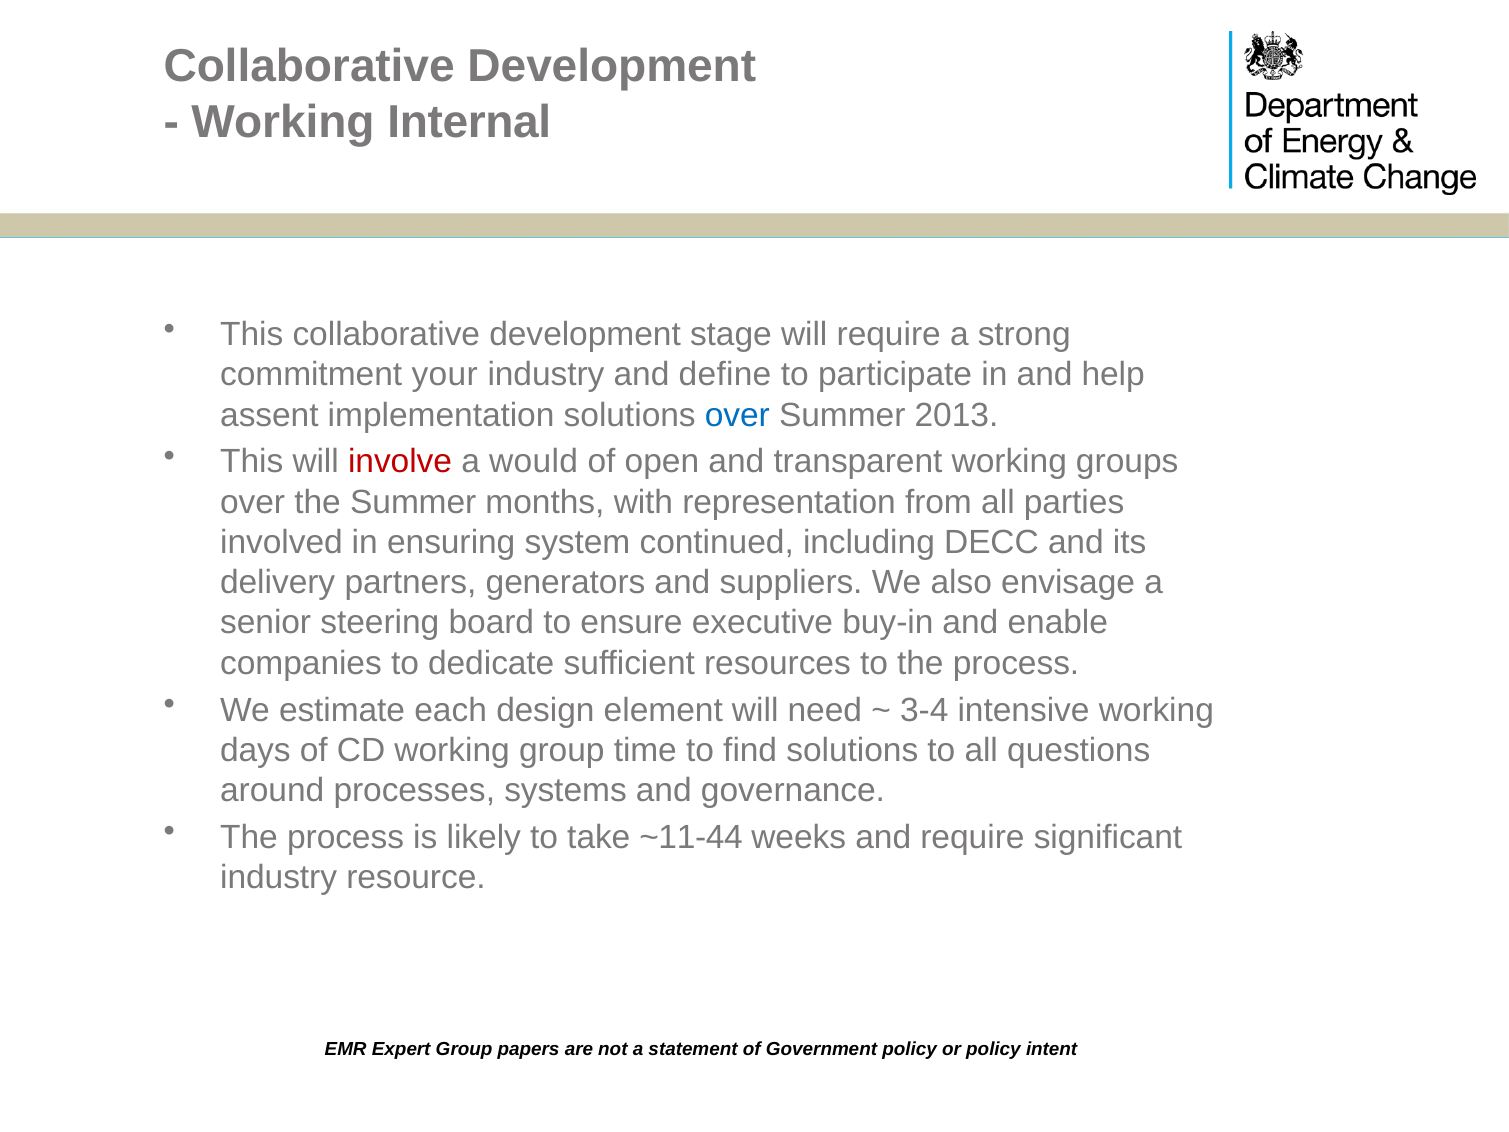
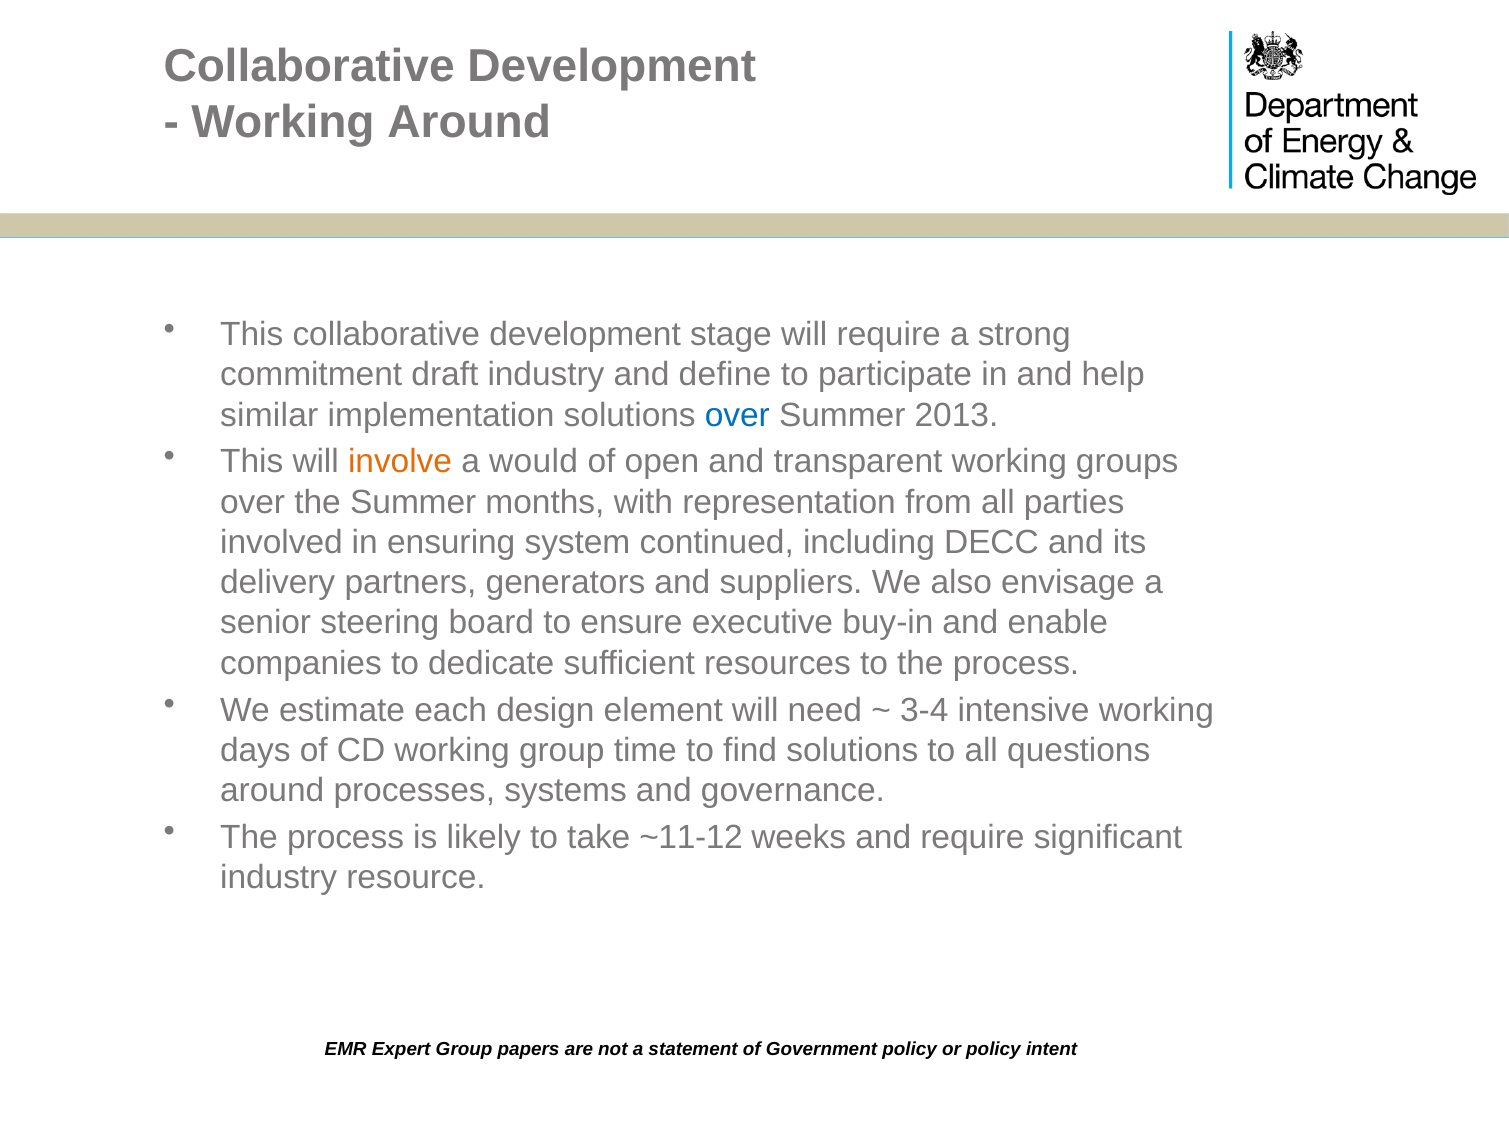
Working Internal: Internal -> Around (469, 122)
your: your -> draft (445, 375)
assent: assent -> similar (269, 415)
involve colour: red -> orange (400, 462)
~11-44: ~11-44 -> ~11-12 (691, 837)
